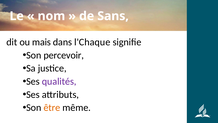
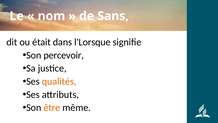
mais: mais -> était (41, 42)
l'Chaque: l'Chaque -> l'Lorsque (92, 42)
qualités colour: purple -> orange (59, 81)
